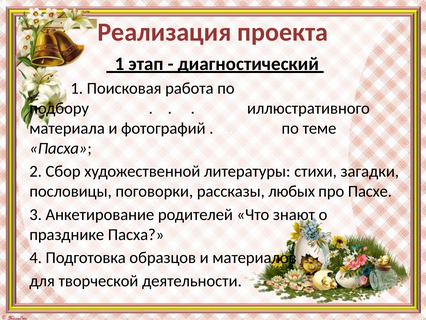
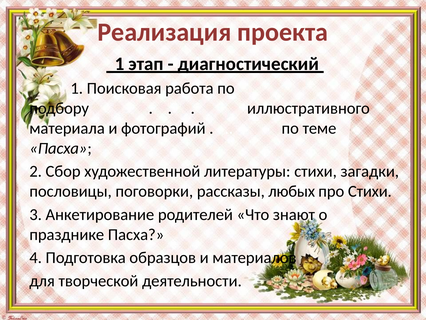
про Пасхе: Пасхе -> Стихи (370, 191)
